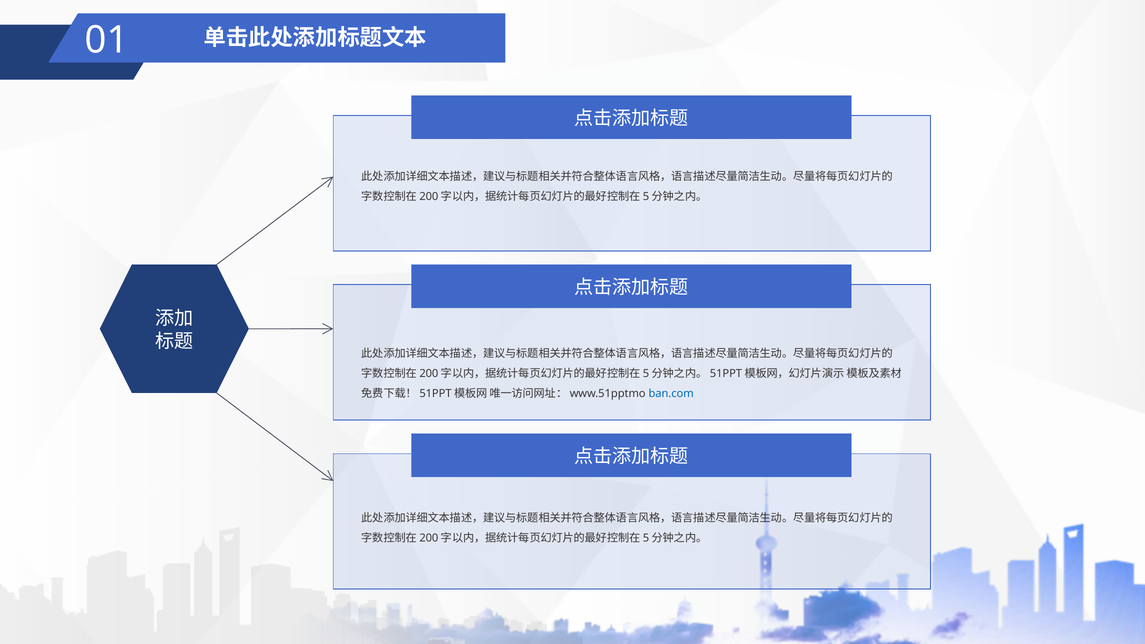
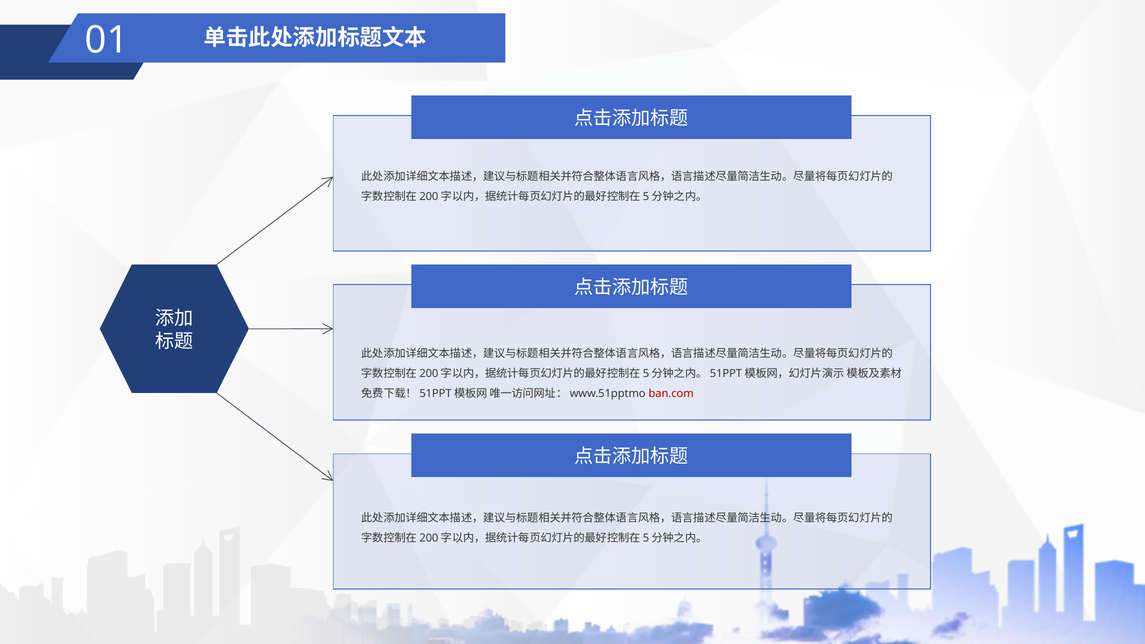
ban.com colour: blue -> red (671, 394)
